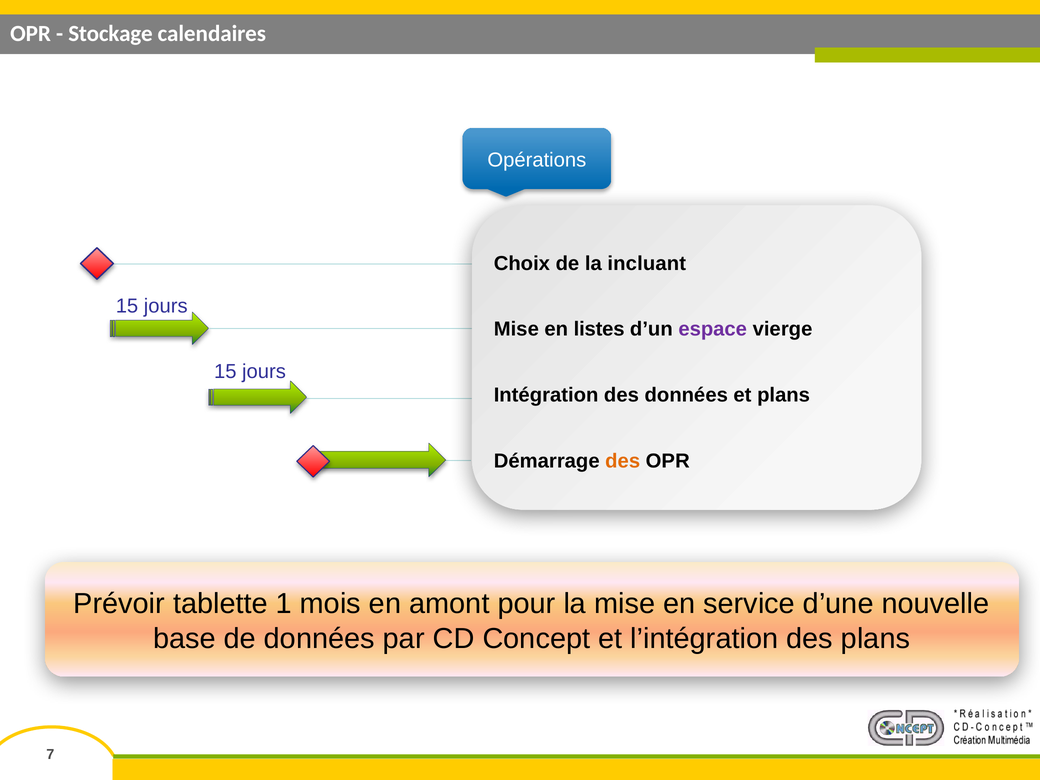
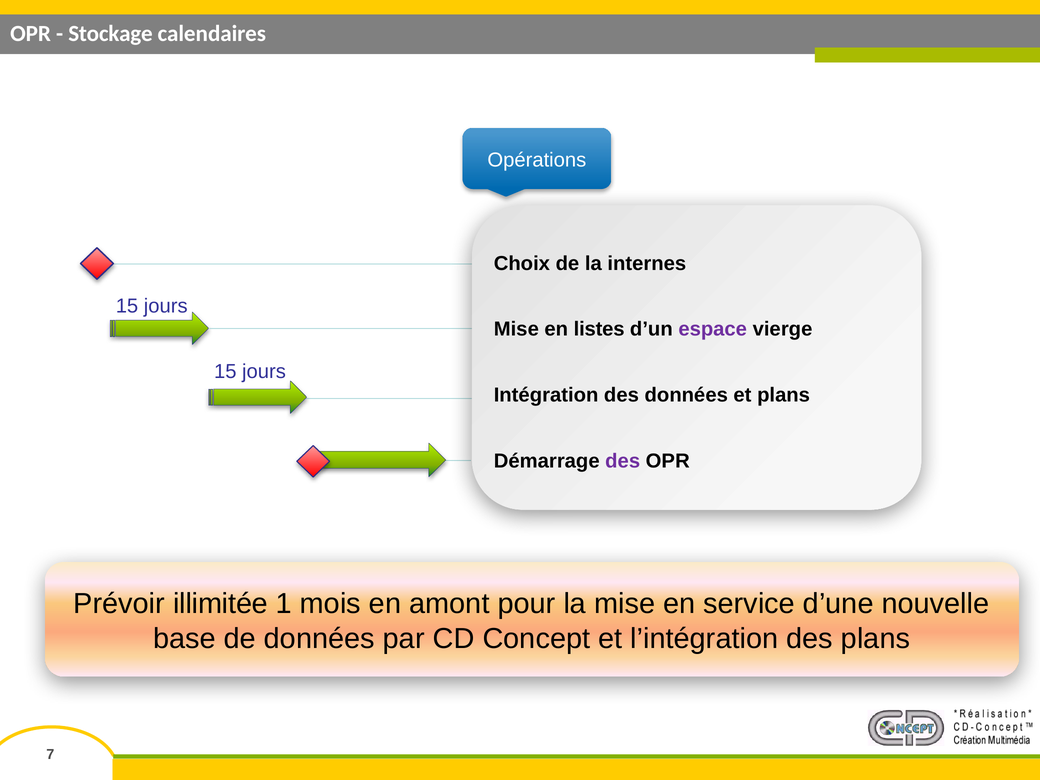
incluant: incluant -> internes (647, 263)
des colour: orange -> purple (623, 461)
tablette: tablette -> illimitée (220, 604)
